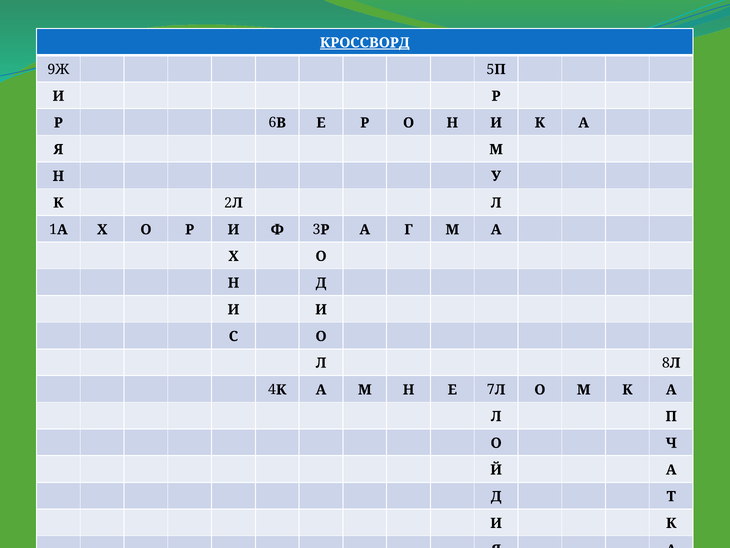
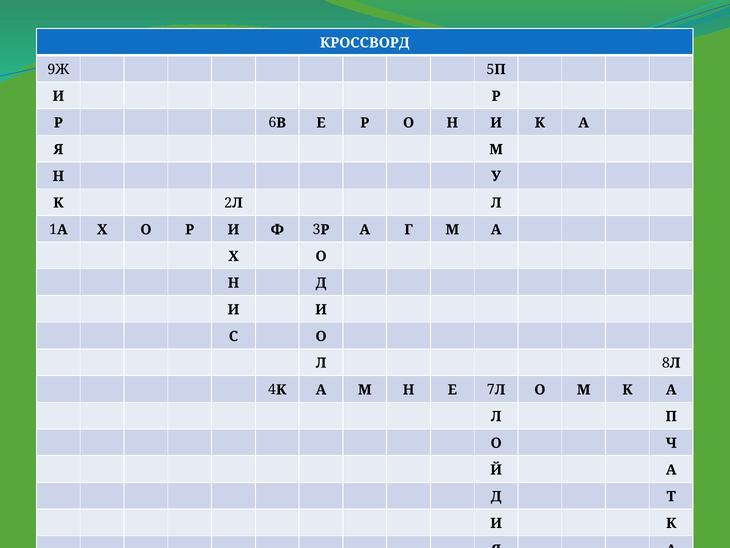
КРОССВОРД underline: present -> none (365, 43)
